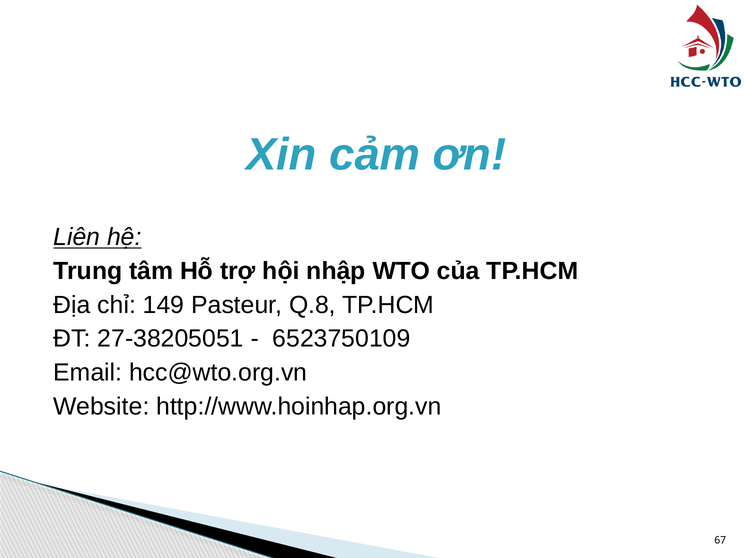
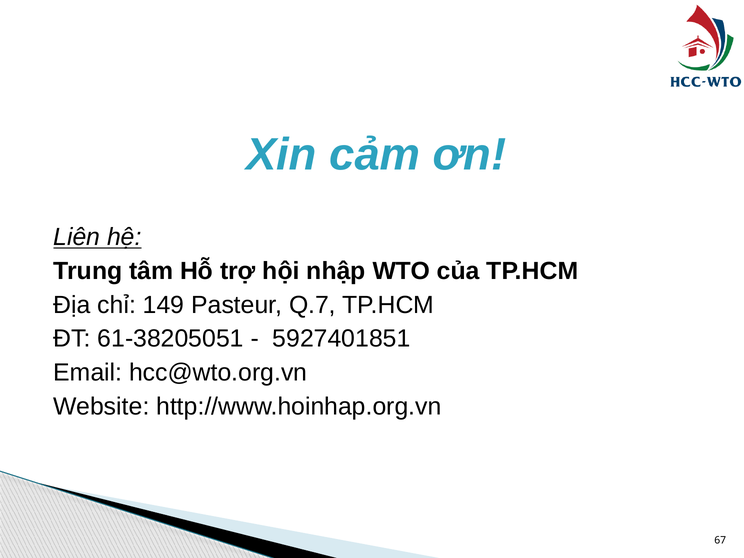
Q.8: Q.8 -> Q.7 (312, 305)
27-38205051: 27-38205051 -> 61-38205051 (171, 339)
6523750109: 6523750109 -> 5927401851 (341, 339)
